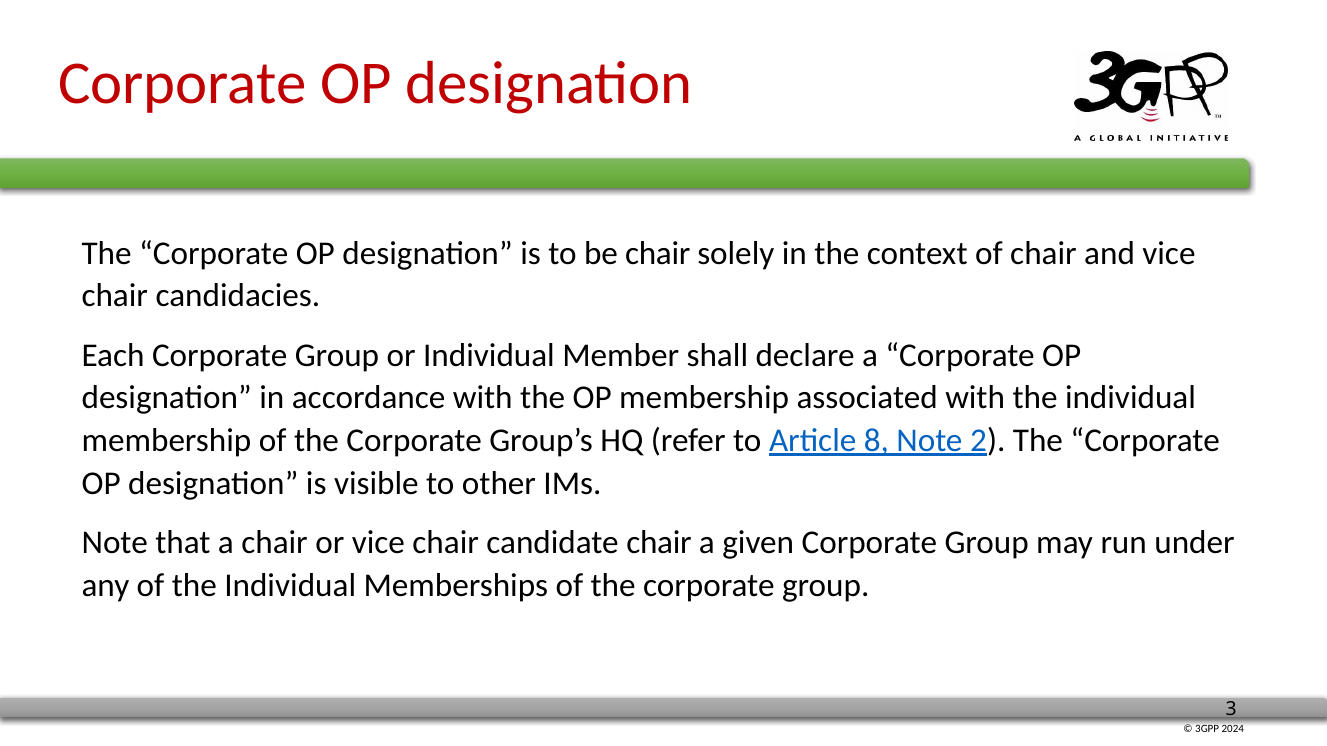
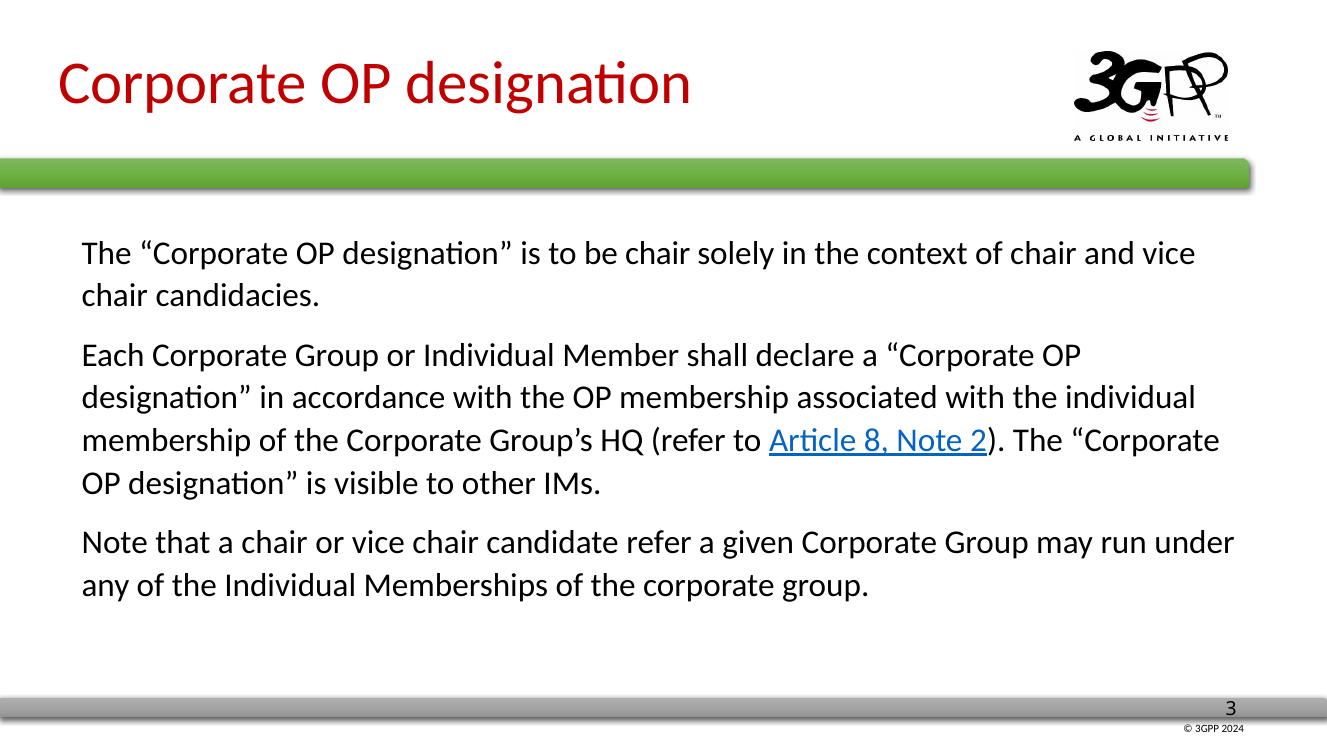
candidate chair: chair -> refer (659, 543)
